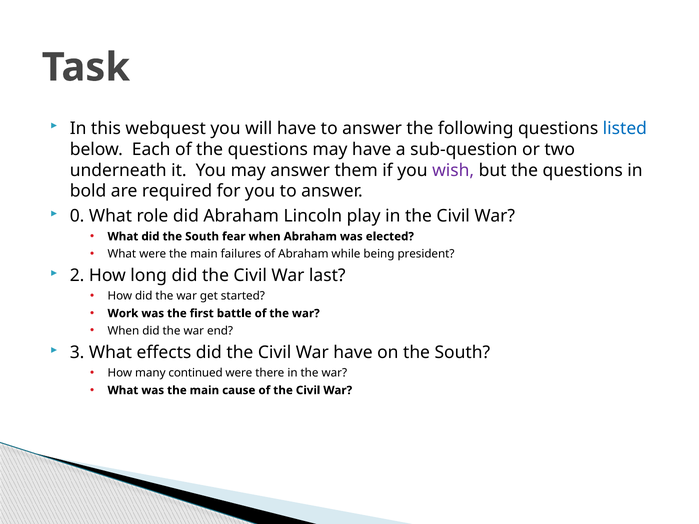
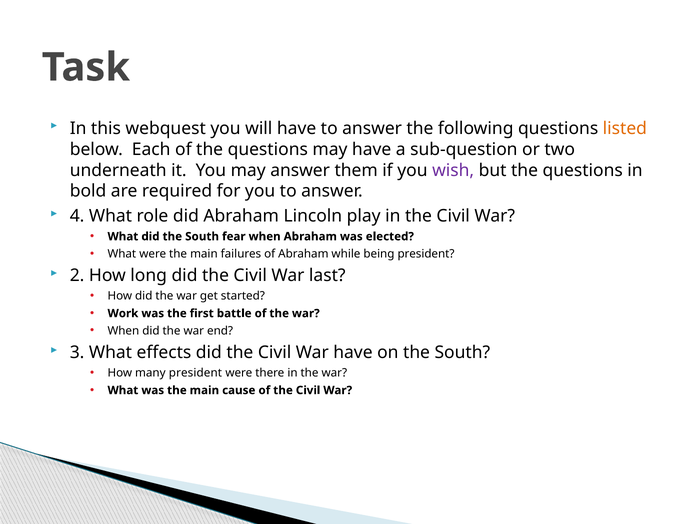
listed colour: blue -> orange (625, 128)
0: 0 -> 4 (77, 216)
many continued: continued -> president (195, 373)
